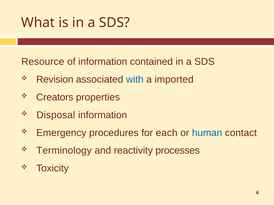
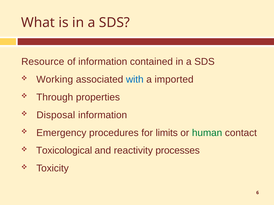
Revision: Revision -> Working (55, 80)
Creators: Creators -> Through (55, 97)
each: each -> limits (167, 133)
human colour: blue -> green (207, 133)
Terminology: Terminology -> Toxicological (64, 151)
